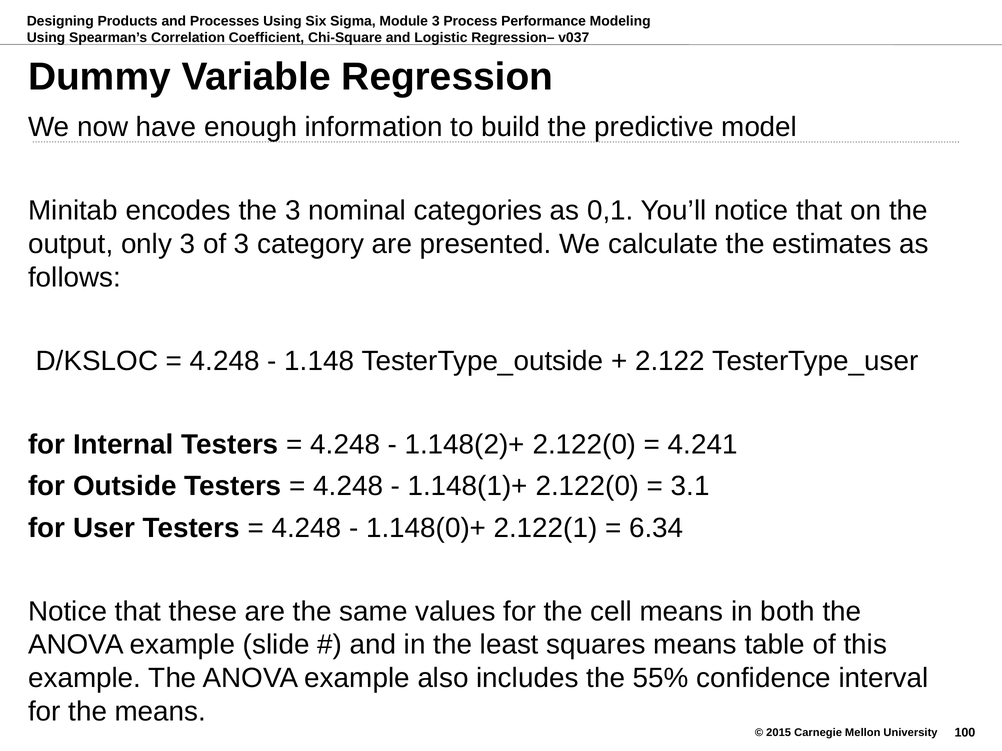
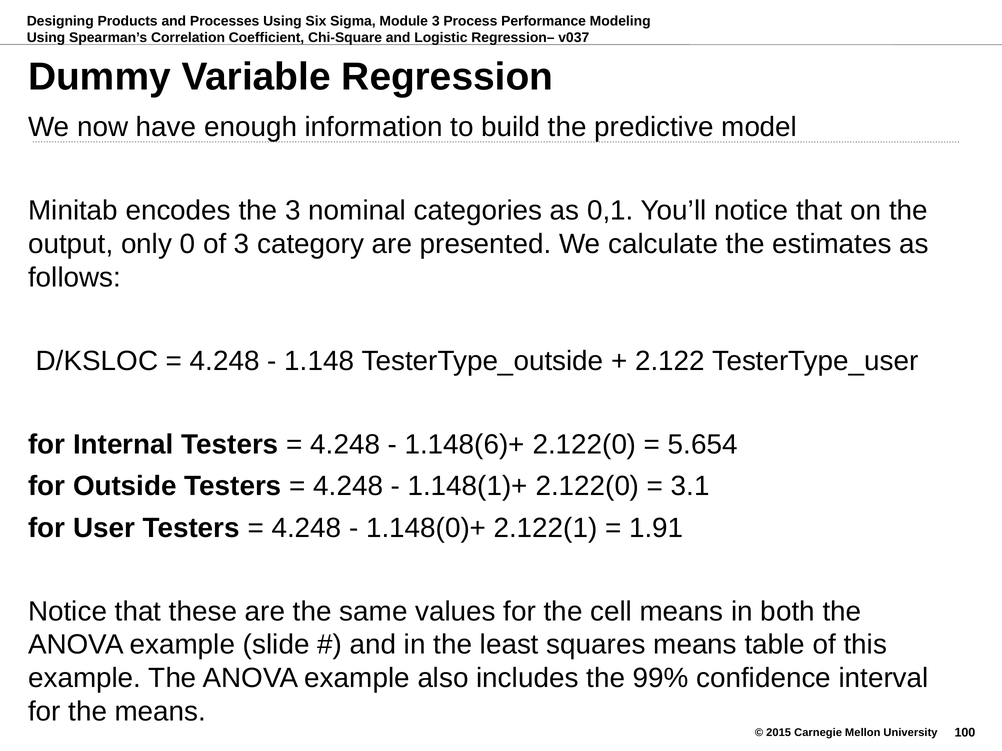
only 3: 3 -> 0 (188, 244)
1.148(2)+: 1.148(2)+ -> 1.148(6)+ (465, 445)
4.241: 4.241 -> 5.654 (703, 445)
6.34: 6.34 -> 1.91 (656, 528)
55%: 55% -> 99% (661, 679)
